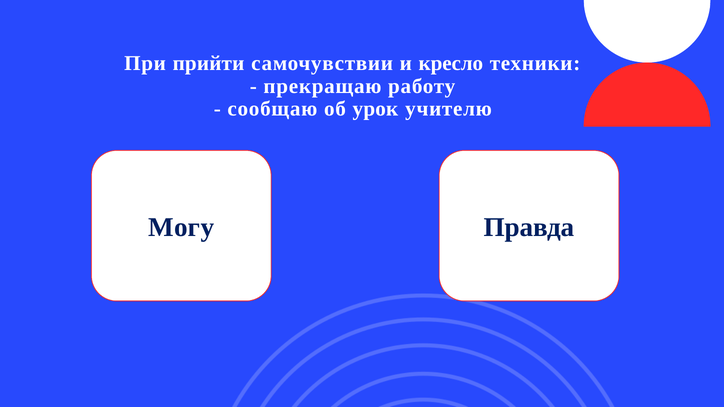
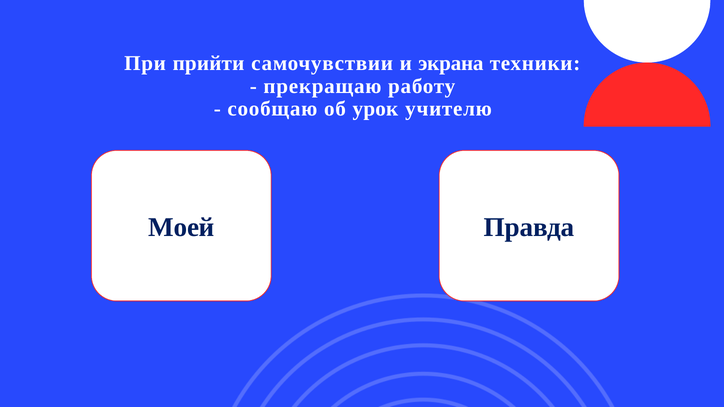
кресло: кресло -> экрана (451, 63)
Могу: Могу -> Моей (181, 228)
